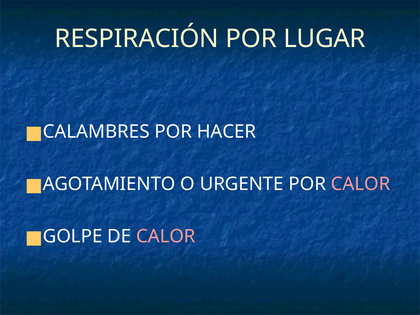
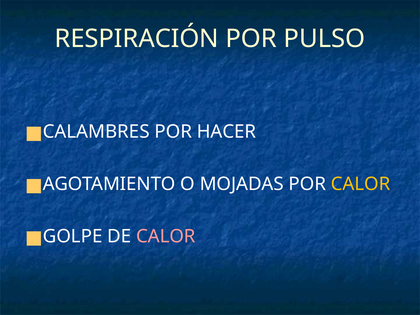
LUGAR: LUGAR -> PULSO (324, 39)
URGENTE: URGENTE -> MOJADAS (242, 184)
CALOR colour: pink -> yellow (361, 184)
